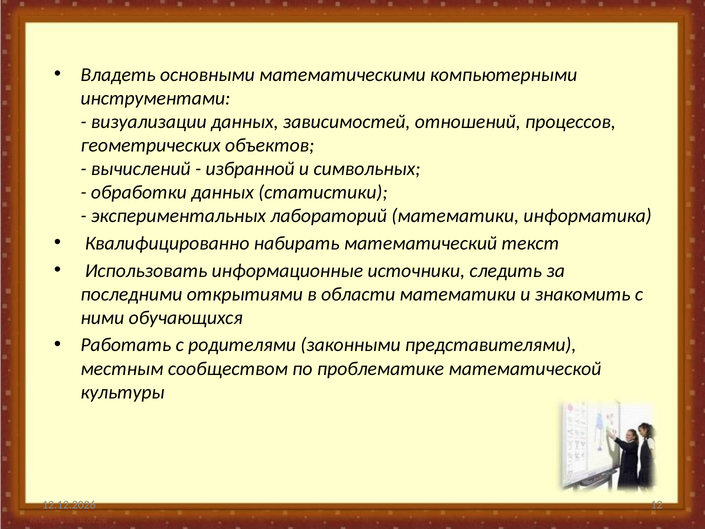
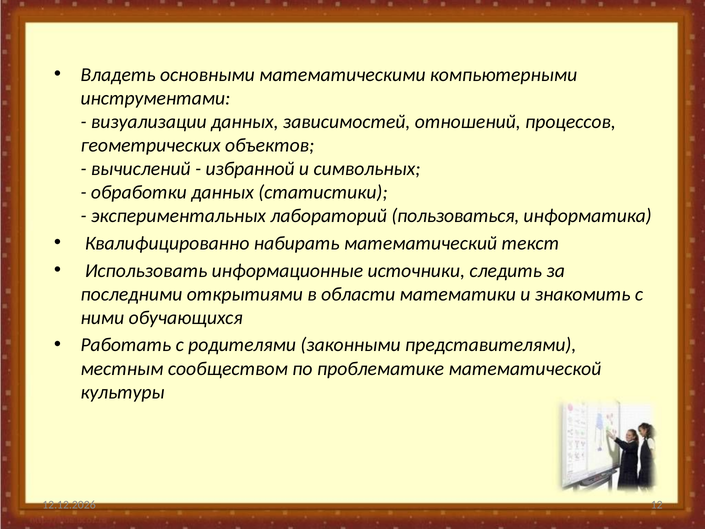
лабораторий математики: математики -> пользоваться (455, 216)
